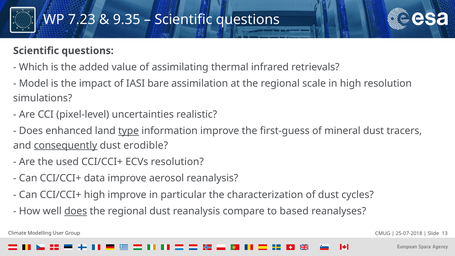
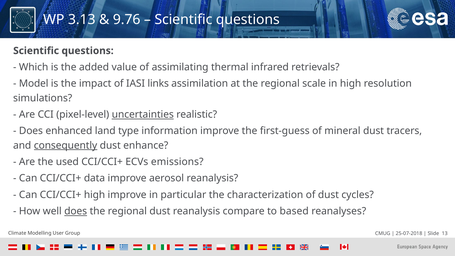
7.23: 7.23 -> 3.13 (82, 20)
9.35: 9.35 -> 9.76 (127, 20)
bare: bare -> links (158, 84)
uncertainties underline: none -> present (143, 115)
type underline: present -> none (129, 131)
erodible: erodible -> enhance (146, 145)
ECVs resolution: resolution -> emissions (177, 162)
